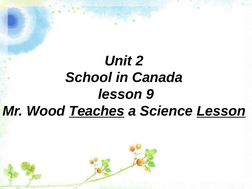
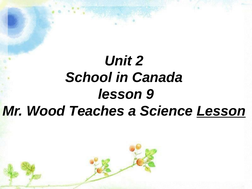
Teaches underline: present -> none (97, 111)
